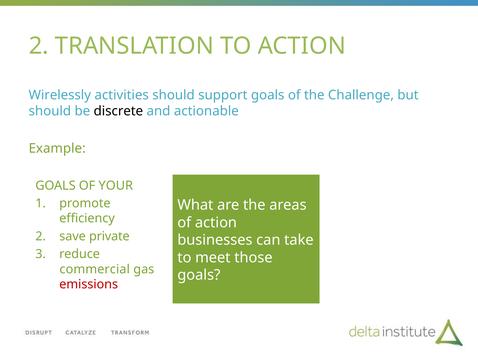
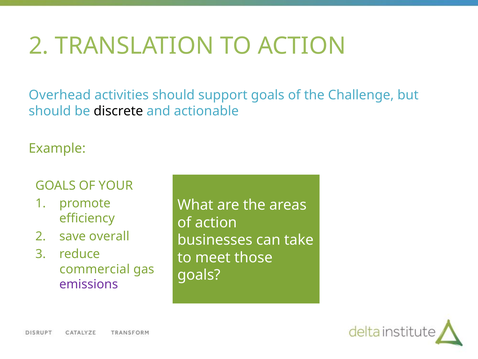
Wirelessly: Wirelessly -> Overhead (60, 95)
private: private -> overall (109, 236)
emissions colour: red -> purple (89, 284)
